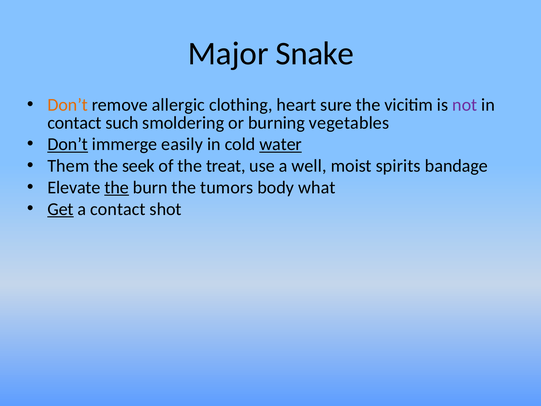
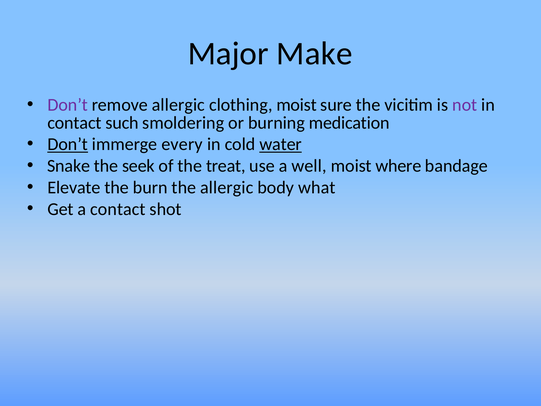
Snake: Snake -> Make (314, 54)
Don’t colour: orange -> purple (68, 105)
clothing heart: heart -> moist (297, 105)
vegetables: vegetables -> medication (349, 123)
easily: easily -> every (182, 144)
Them: Them -> Snake (69, 166)
spirits: spirits -> where (398, 166)
the underline: present -> none (117, 187)
the tumors: tumors -> allergic (227, 187)
Get underline: present -> none (60, 209)
